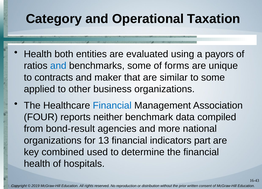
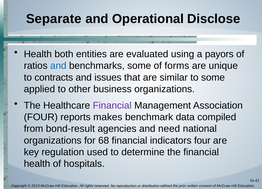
Category: Category -> Separate (54, 19)
Taxation: Taxation -> Disclose (214, 19)
maker: maker -> issues (108, 78)
Financial colour: blue -> purple (112, 106)
neither: neither -> makes (108, 117)
more: more -> need (169, 129)
13: 13 -> 68 (104, 141)
indicators part: part -> four (202, 141)
combined: combined -> regulation (63, 152)
